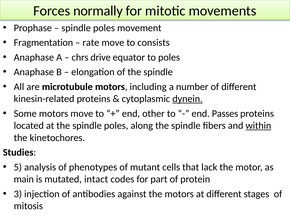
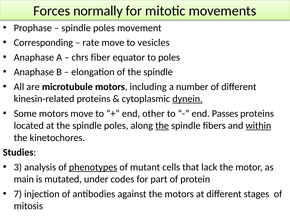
Fragmentation: Fragmentation -> Corresponding (43, 43)
consists: consists -> vesicles (154, 43)
drive: drive -> fiber (100, 57)
the underline: none -> present (162, 125)
5: 5 -> 3 (18, 167)
phenotypes underline: none -> present (93, 167)
intact: intact -> under (96, 179)
3: 3 -> 7 (18, 193)
